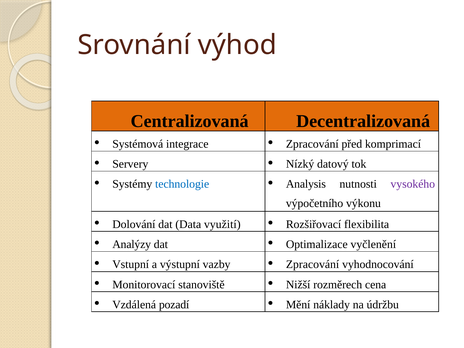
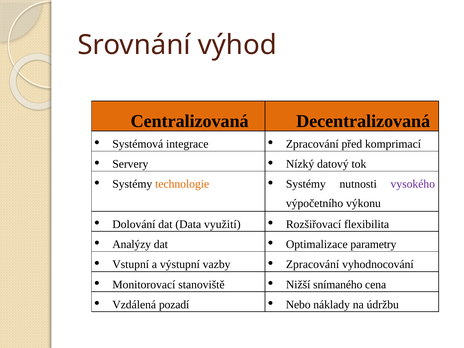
technologie colour: blue -> orange (182, 184)
Analysis: Analysis -> Systémy (306, 184)
vyčlenění: vyčlenění -> parametry (373, 244)
rozměrech: rozměrech -> snímaného (338, 285)
Mění: Mění -> Nebo (298, 305)
